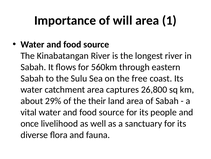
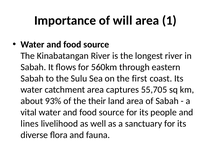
free: free -> first (140, 78)
26,800: 26,800 -> 55,705 (154, 89)
29%: 29% -> 93% (53, 101)
once: once -> lines (30, 123)
